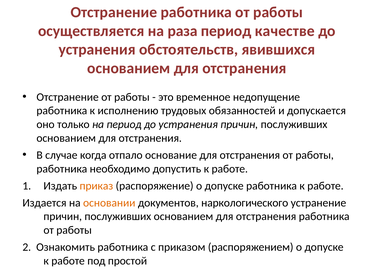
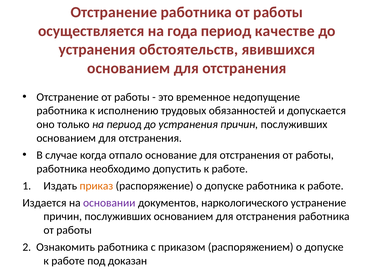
раза: раза -> года (183, 31)
основании colour: orange -> purple (109, 203)
простой: простой -> доказан (127, 261)
